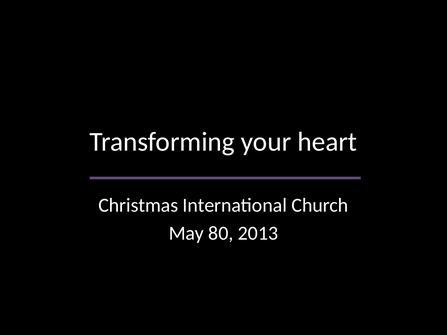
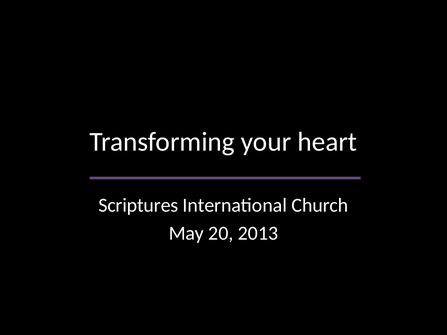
Christmas: Christmas -> Scriptures (138, 206)
80: 80 -> 20 (221, 233)
